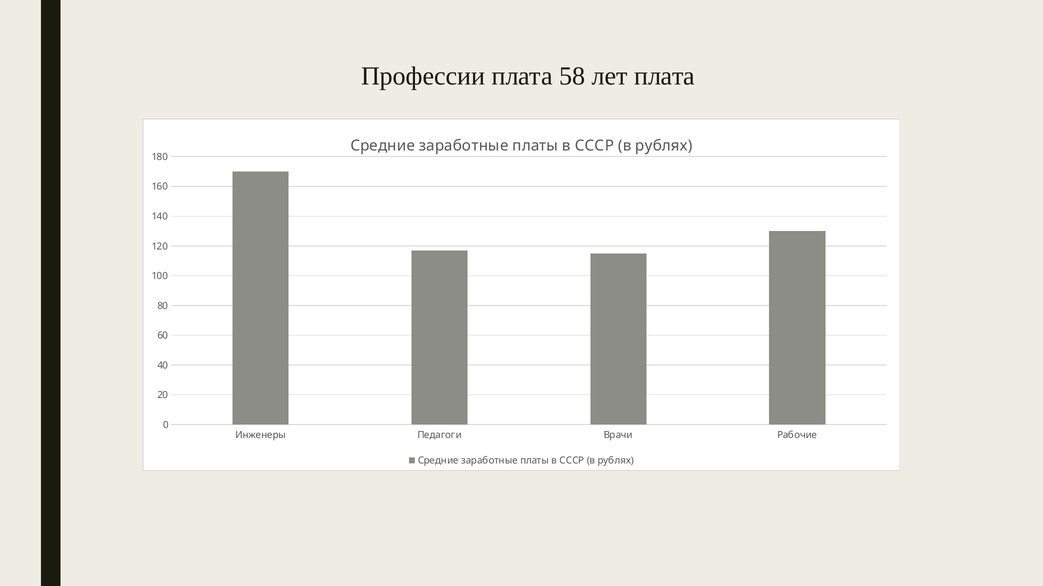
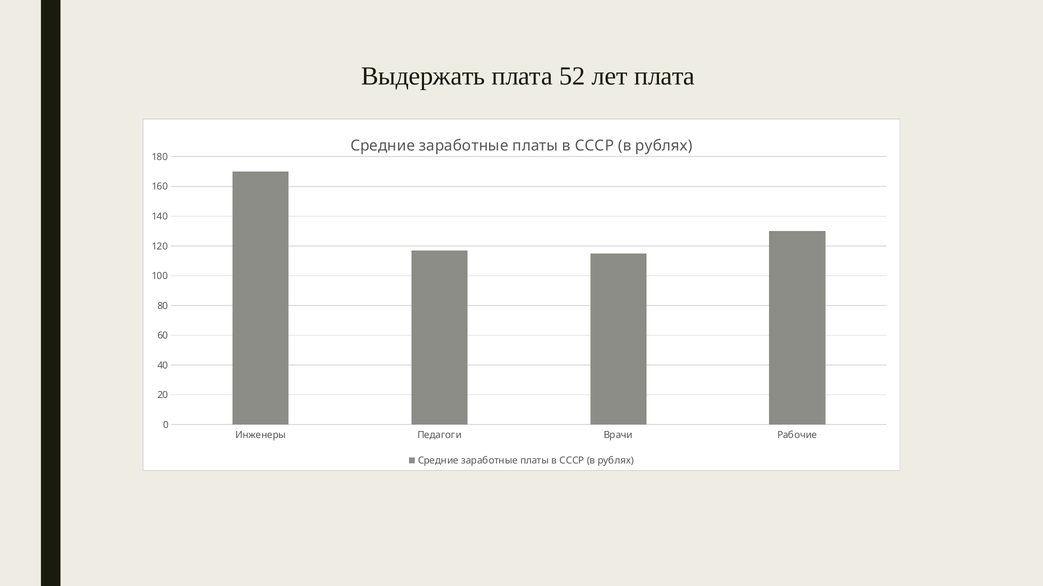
Профессии: Профессии -> Выдержать (423, 76)
58: 58 -> 52 (572, 76)
